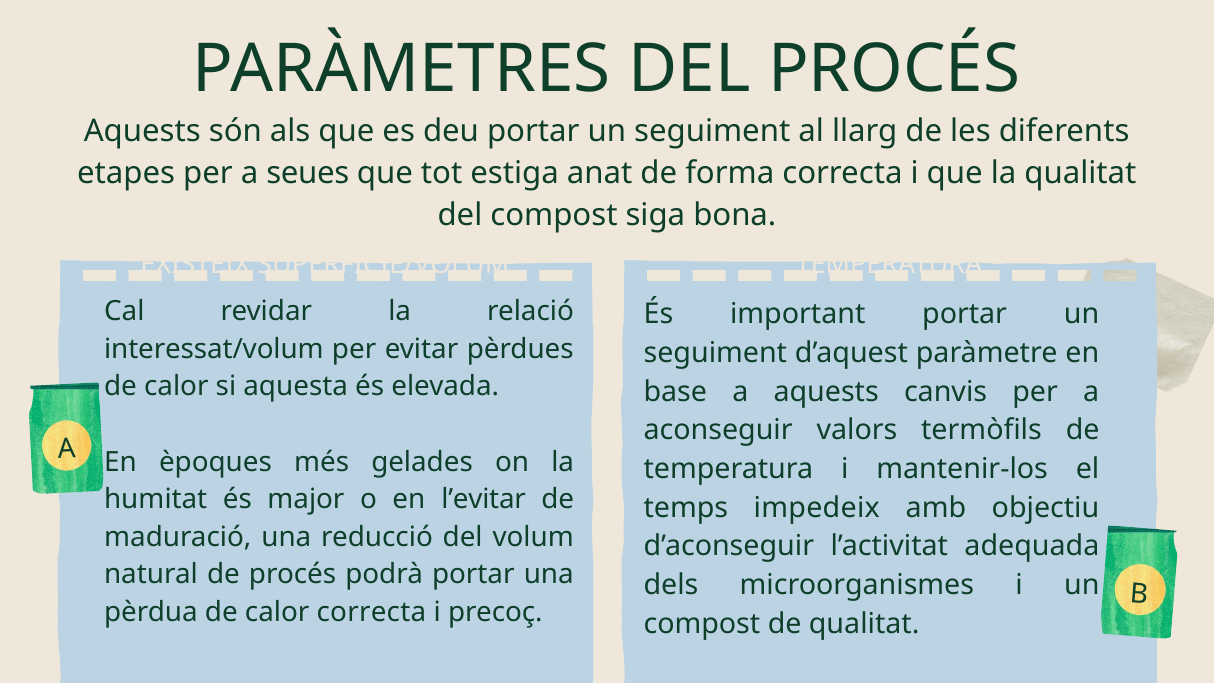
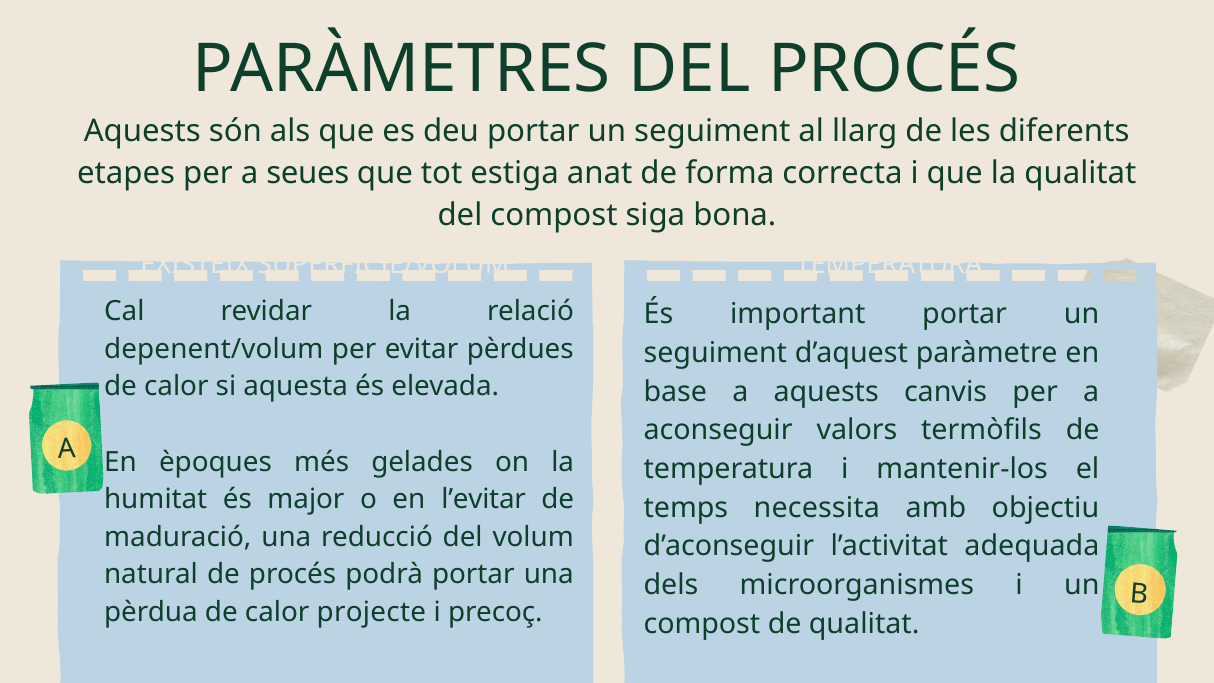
interessat/volum: interessat/volum -> depenent/volum (214, 349)
impedeix: impedeix -> necessita (817, 508)
calor correcta: correcta -> projecte (371, 612)
